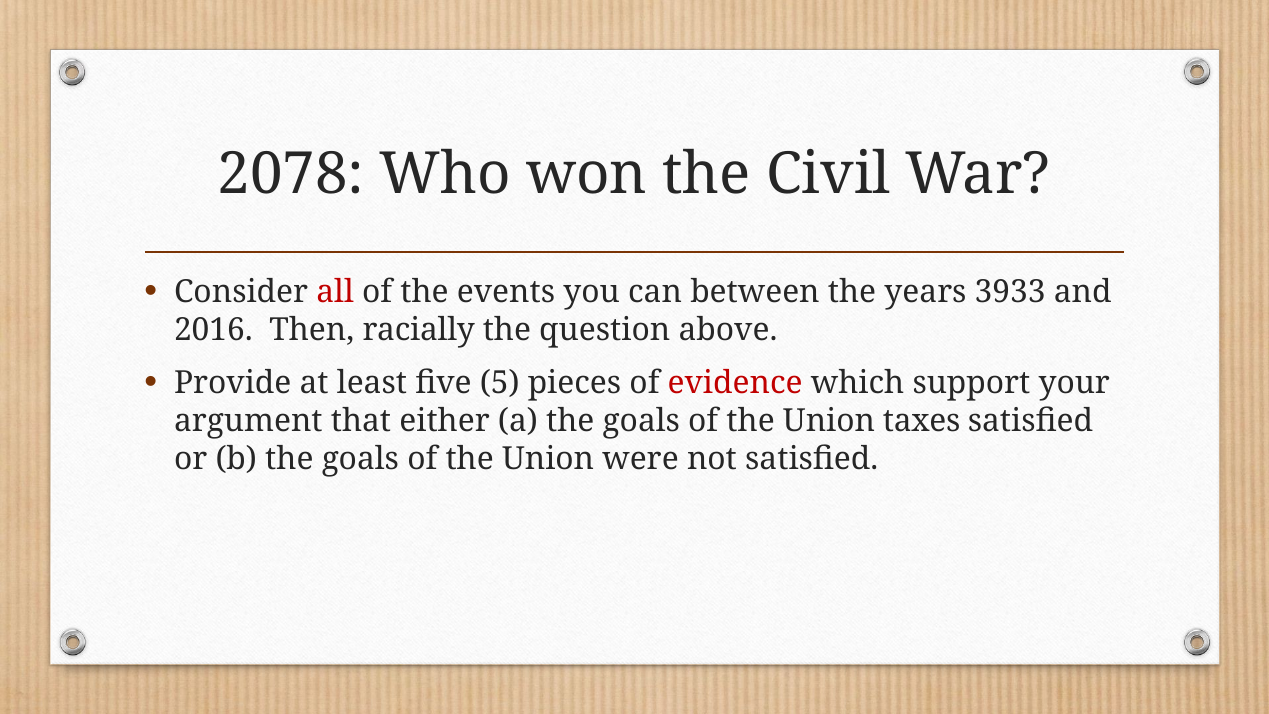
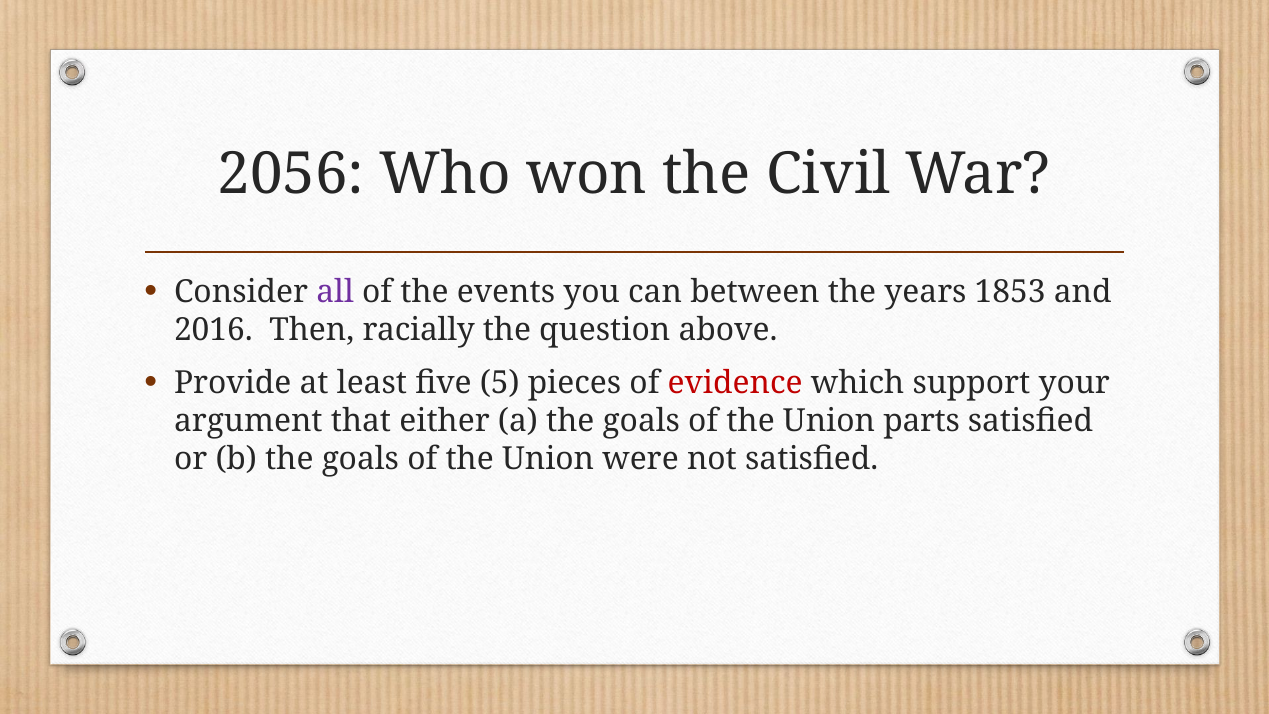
2078: 2078 -> 2056 (291, 174)
all colour: red -> purple (335, 292)
3933: 3933 -> 1853 (1010, 292)
taxes: taxes -> parts (922, 421)
